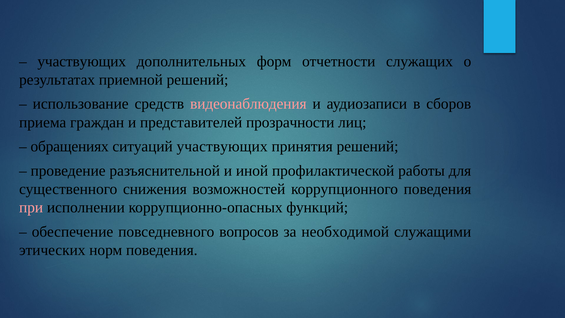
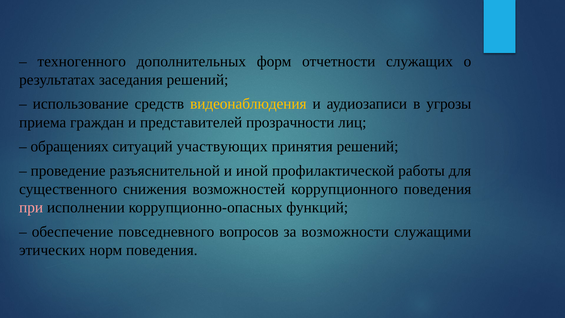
участвующих: участвующих -> техногенного (82, 61)
приемной: приемной -> заседания (131, 80)
видеонаблюдения colour: pink -> yellow (248, 104)
сборов: сборов -> угрозы (449, 104)
необходимой: необходимой -> возможности (345, 232)
